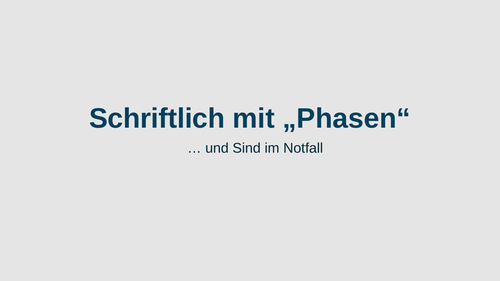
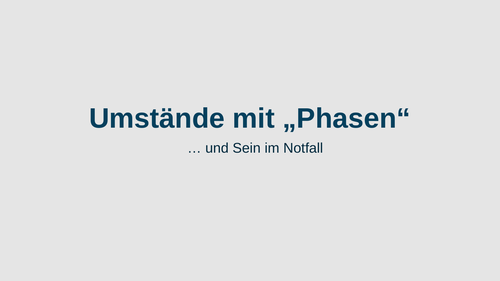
Schriftlich: Schriftlich -> Umstände (157, 119)
Sind: Sind -> Sein (247, 148)
